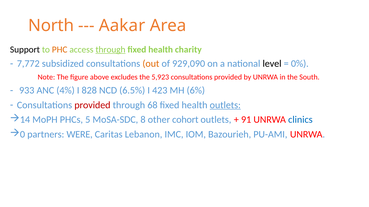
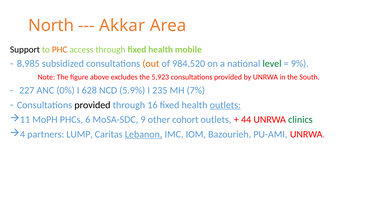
Aakar: Aakar -> Akkar (122, 26)
through underline: present -> none (110, 50)
charity: charity -> mobile (188, 50)
7,772: 7,772 -> 8,985 (28, 64)
929,090: 929,090 -> 984,520 (189, 64)
level colour: black -> green (272, 64)
0%: 0% -> 9% (300, 64)
933: 933 -> 227 (27, 91)
4%: 4% -> 0% (66, 91)
828: 828 -> 628 (89, 91)
6.5%: 6.5% -> 5.9% (132, 91)
423: 423 -> 235 (160, 91)
6%: 6% -> 7% (196, 91)
provided colour: red -> black (92, 105)
68: 68 -> 16 (152, 105)
14: 14 -> 11 (25, 120)
5: 5 -> 6 (88, 120)
8: 8 -> 9 (143, 120)
91: 91 -> 44 (246, 120)
clinics colour: blue -> green (300, 120)
0: 0 -> 4 (23, 135)
WERE: WERE -> LUMP (80, 135)
Lebanon underline: none -> present (144, 135)
